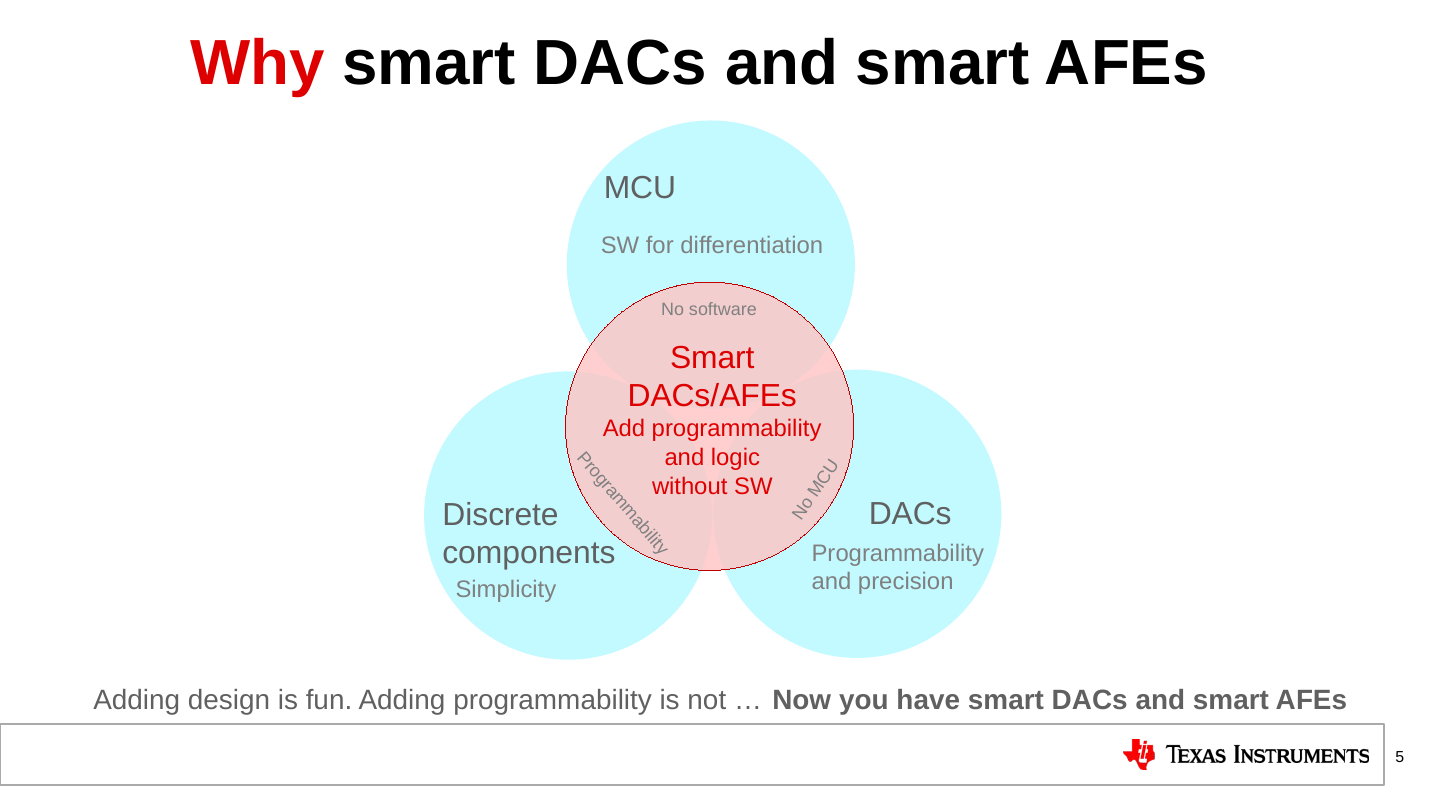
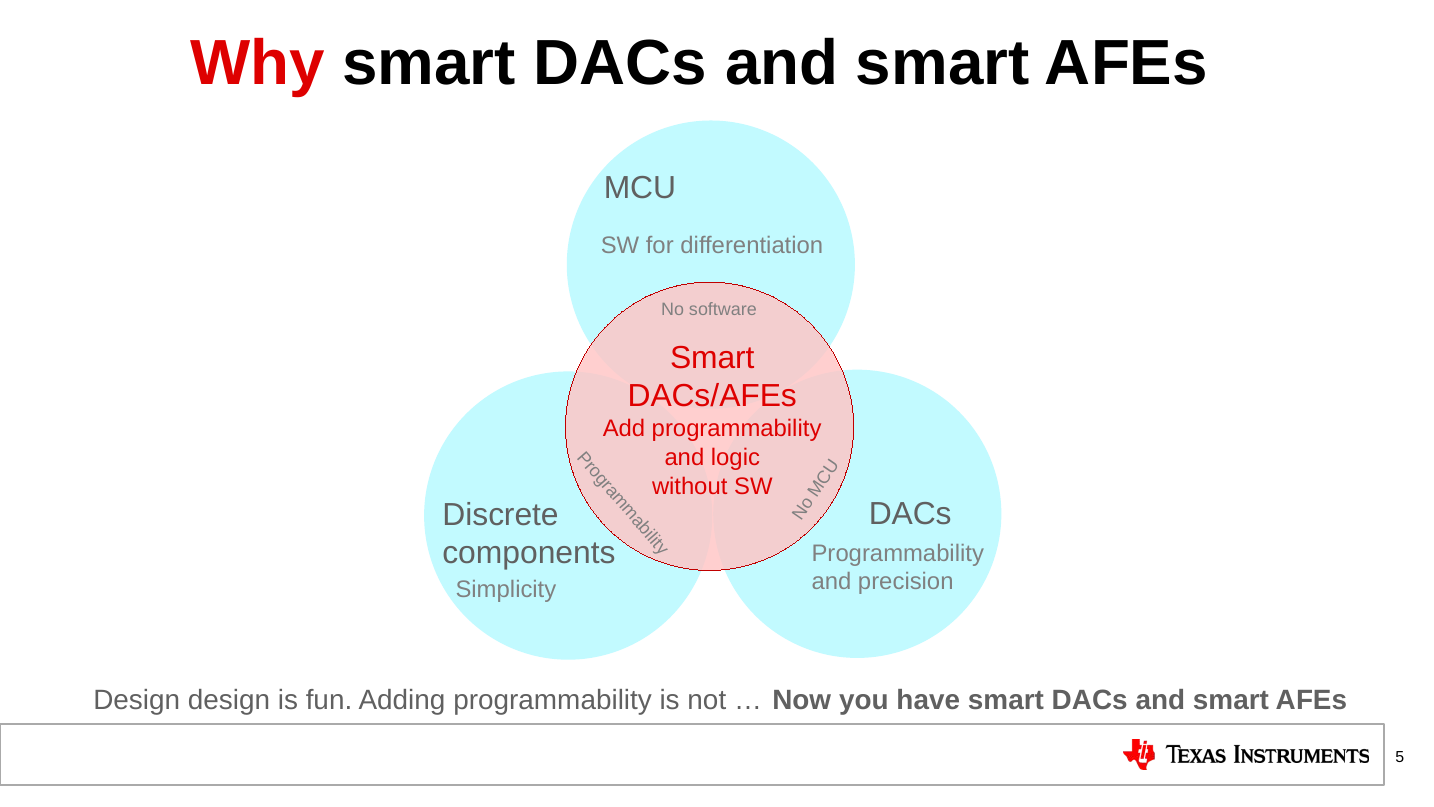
Adding: Adding -> Design (137, 700)
